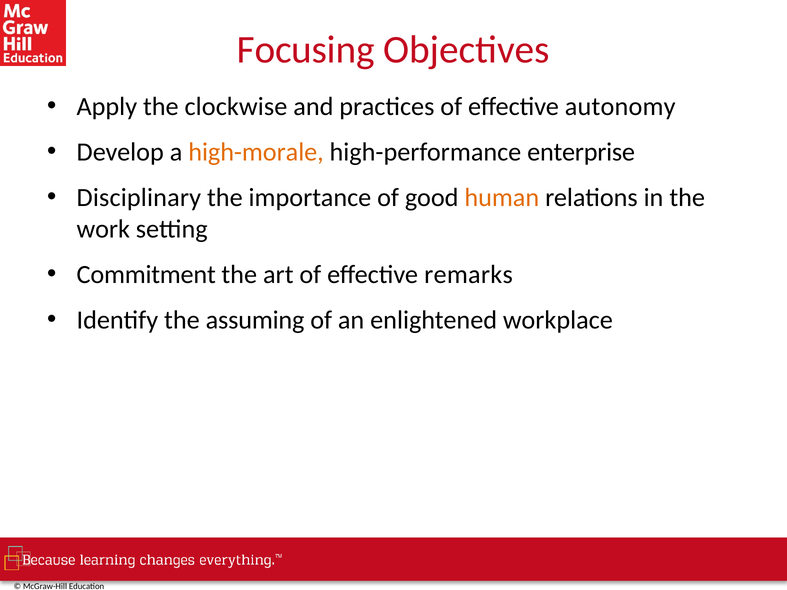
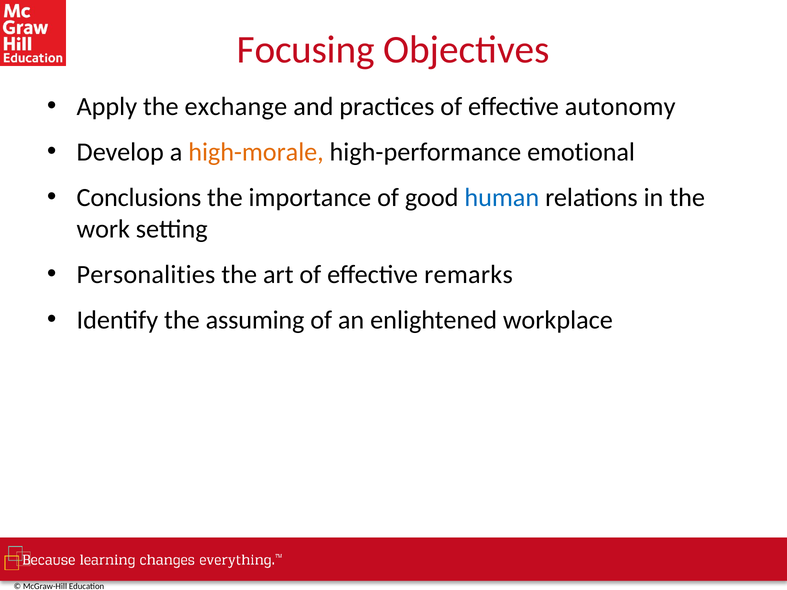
clockwise: clockwise -> exchange (236, 107)
enterprise: enterprise -> emotional (581, 152)
Disciplinary: Disciplinary -> Conclusions (139, 198)
human colour: orange -> blue (502, 198)
Commitment: Commitment -> Personalities (146, 275)
